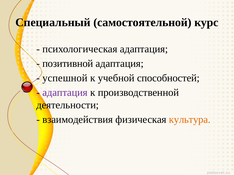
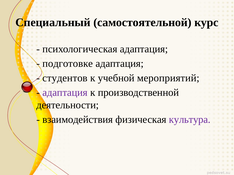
позитивной: позитивной -> подготовке (68, 64)
успешной: успешной -> студентов (65, 78)
способностей: способностей -> мероприятий (168, 78)
культура colour: orange -> purple (190, 120)
